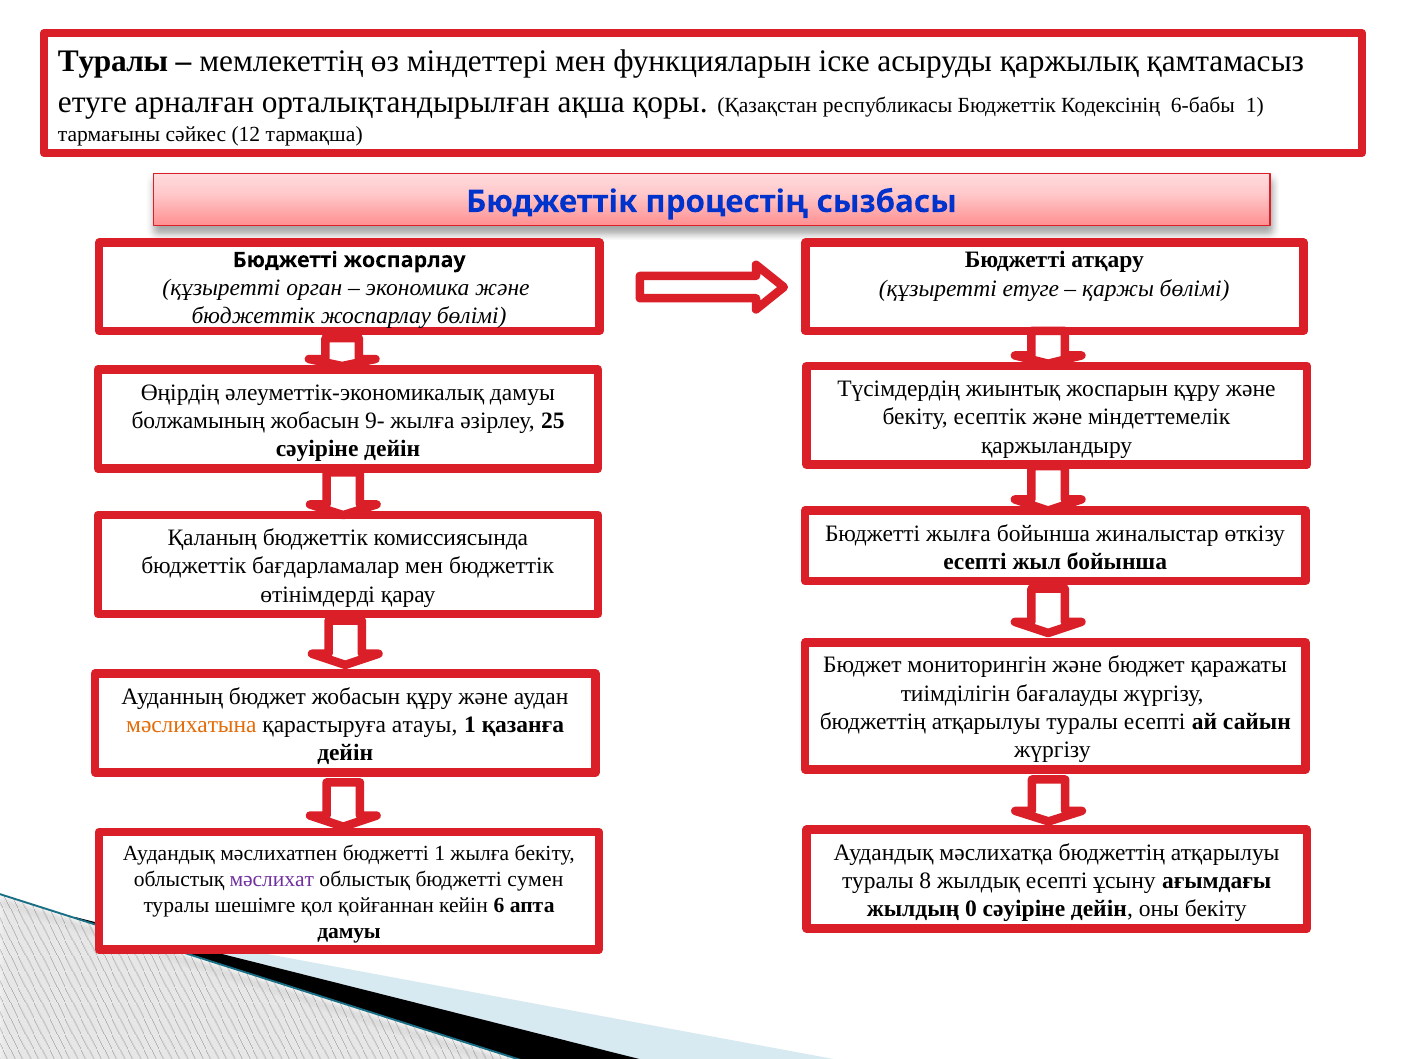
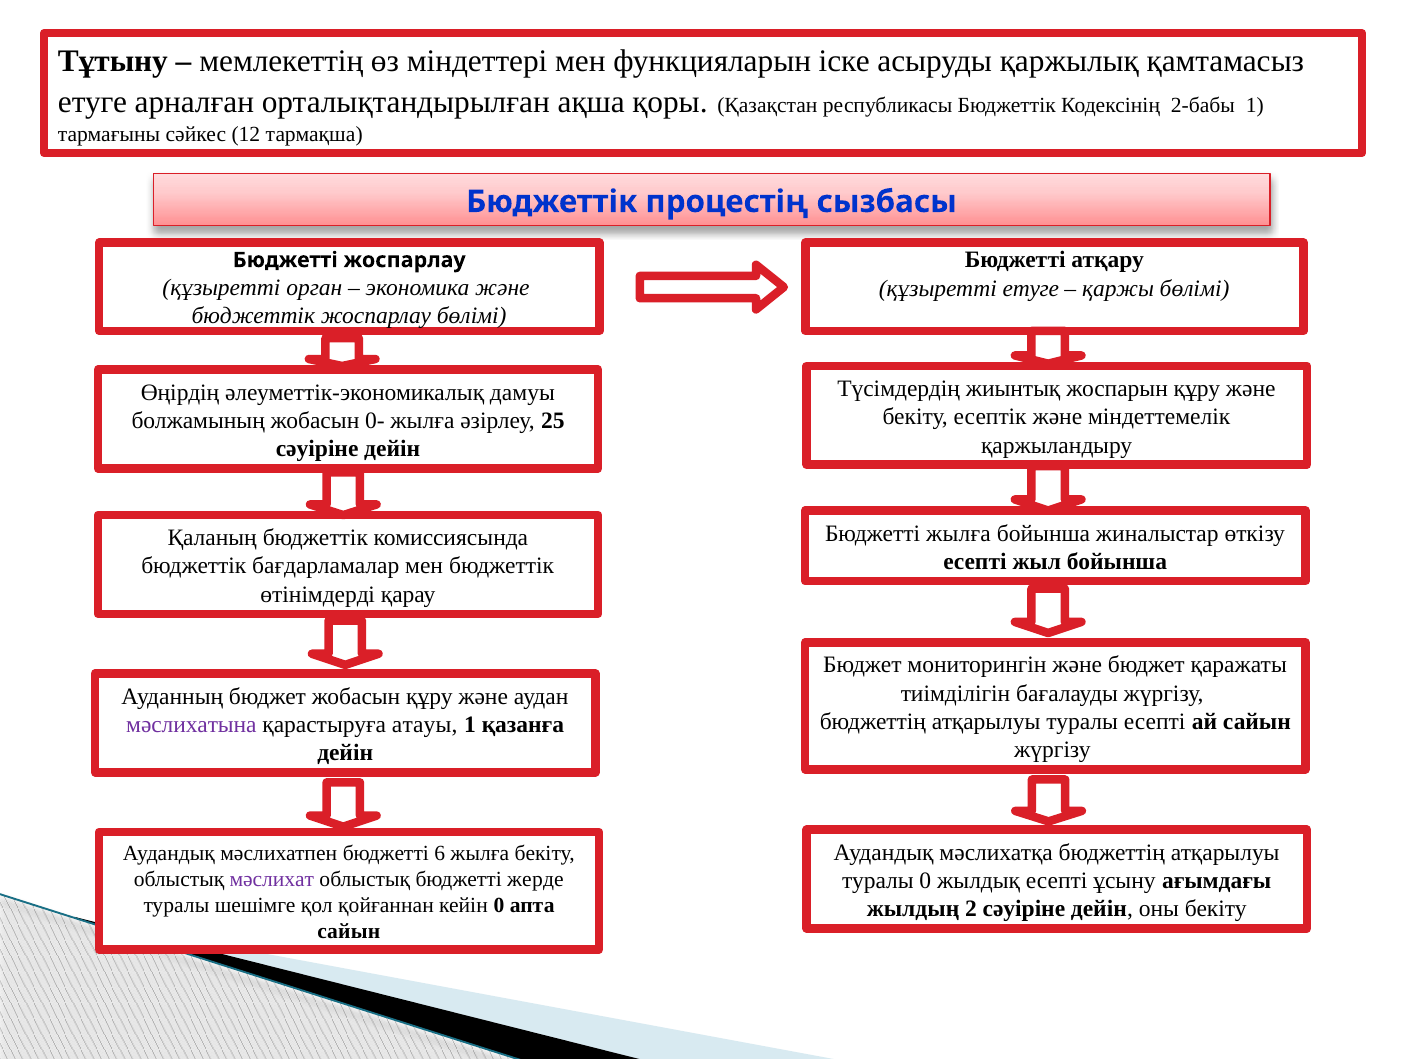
Туралы: Туралы -> Тұтыну (113, 61)
6-бабы: 6-бабы -> 2-бабы (1203, 106)
9-: 9- -> 0- (375, 421)
мәслихатына colour: orange -> purple (191, 725)
бюджетті 1: 1 -> 6 (440, 853)
сумен: сумен -> жерде (535, 879)
туралы 8: 8 -> 0 (925, 881)
кейін 6: 6 -> 0 (499, 905)
0: 0 -> 2 (971, 909)
дамуы: дамуы -> сайын (349, 931)
